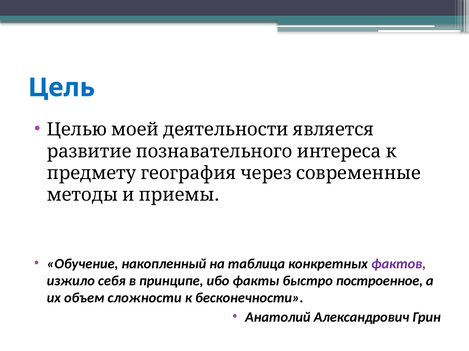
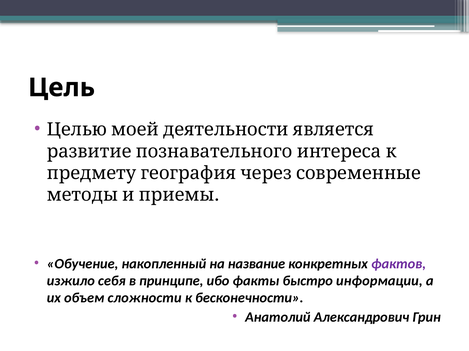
Цель colour: blue -> black (62, 88)
таблица: таблица -> название (257, 264)
построенное: построенное -> информации (379, 281)
